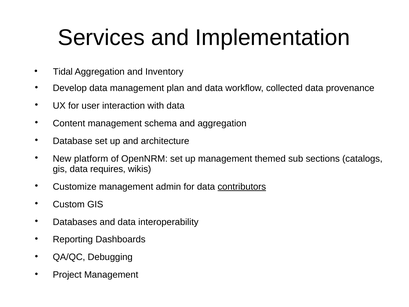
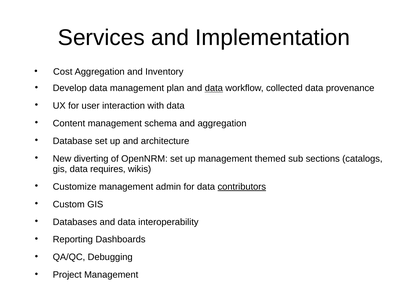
Tidal: Tidal -> Cost (63, 72)
data underline: none -> present (214, 88)
platform: platform -> diverting (91, 159)
